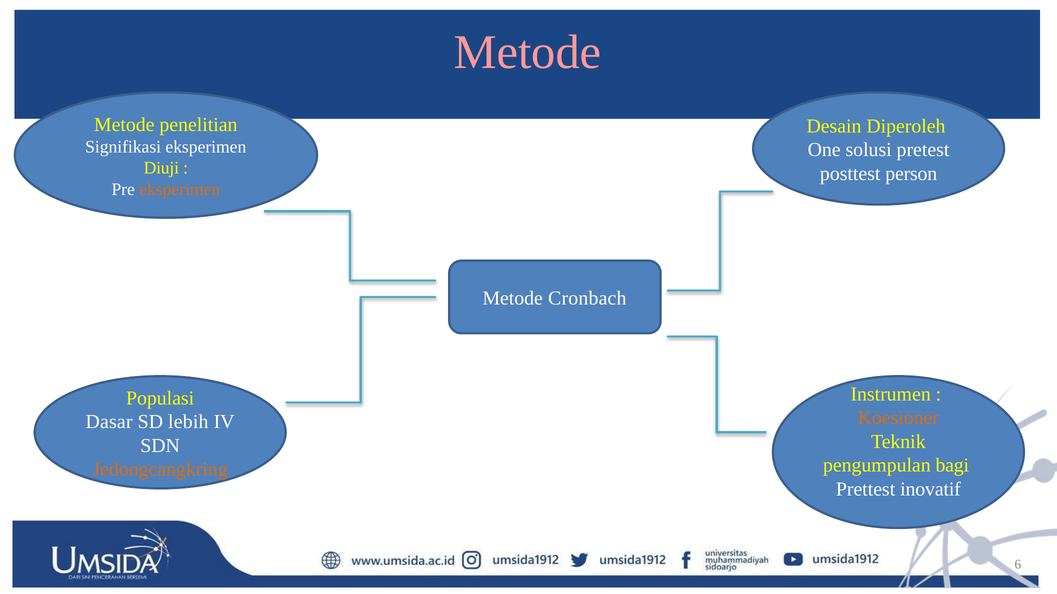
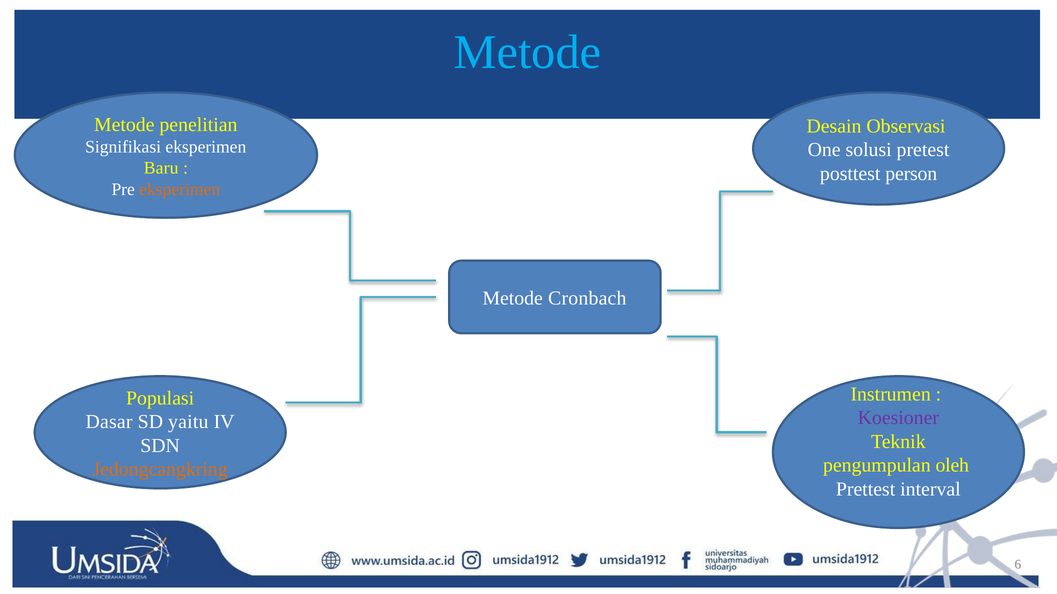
Metode colour: pink -> light blue (527, 52)
Diperoleh: Diperoleh -> Observasi (906, 126)
Diuji: Diuji -> Baru (161, 168)
Koesioner colour: orange -> purple (898, 418)
lebih: lebih -> yaitu (188, 422)
bagi: bagi -> oleh (952, 466)
inovatif: inovatif -> interval (930, 490)
